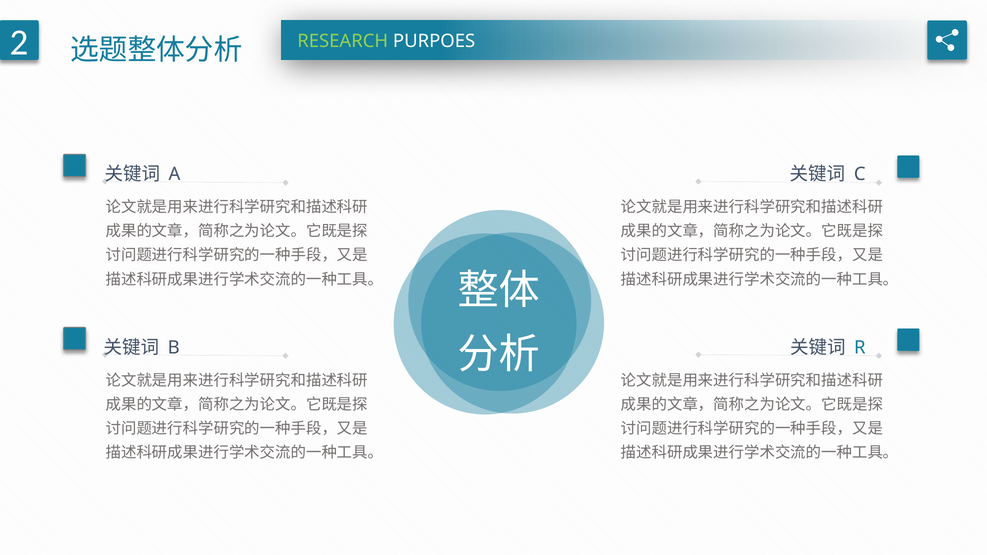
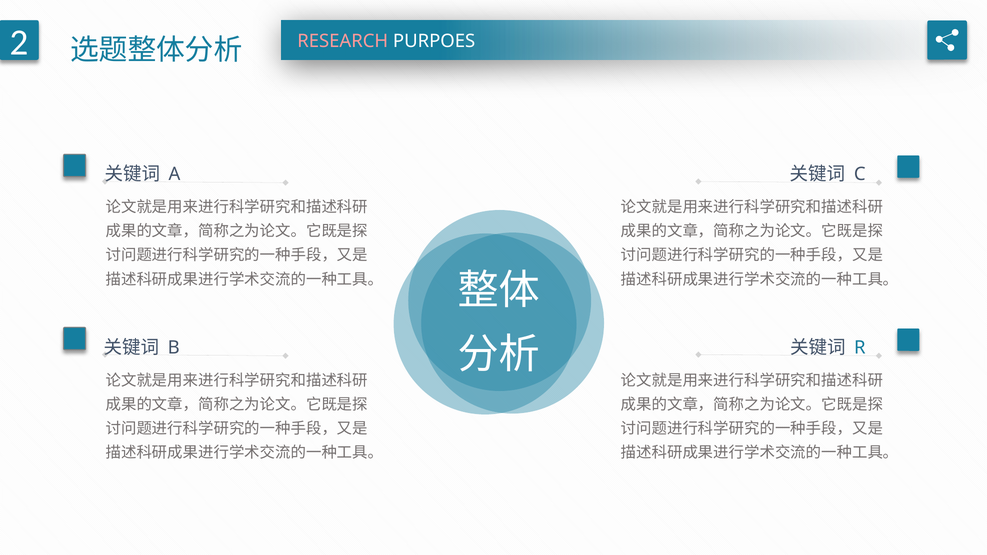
RESEARCH colour: light green -> pink (343, 41)
